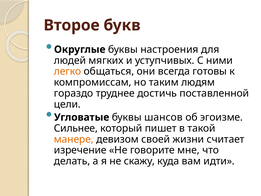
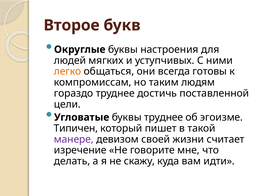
буквы шансов: шансов -> труднее (164, 117)
Сильнее: Сильнее -> Типичен (76, 128)
манере colour: orange -> purple (74, 139)
